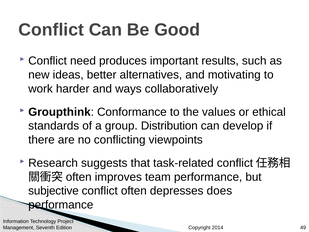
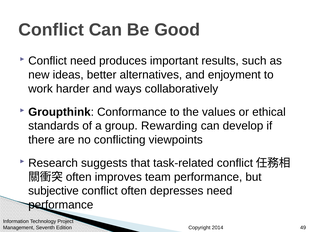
motivating: motivating -> enjoyment (234, 75)
Distribution: Distribution -> Rewarding (169, 126)
depresses does: does -> need (219, 191)
